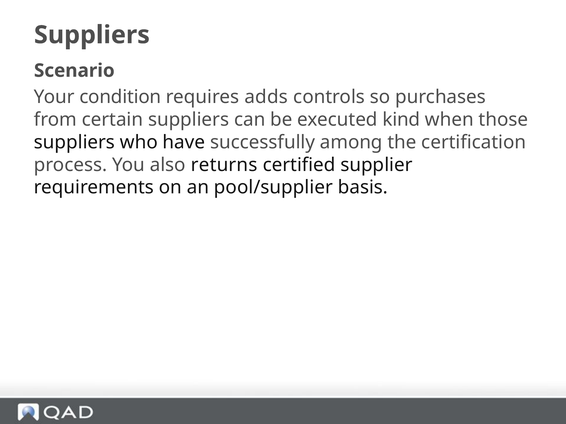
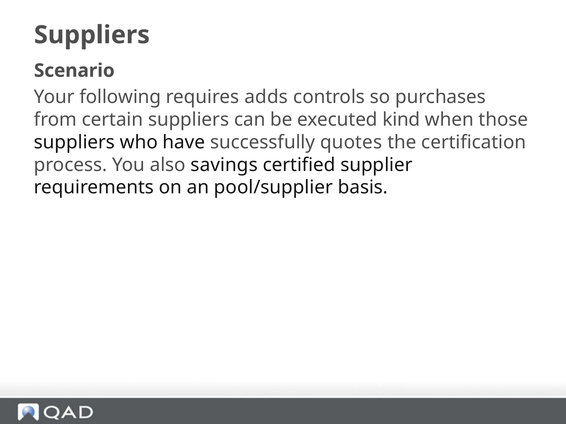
condition: condition -> following (120, 97)
among: among -> quotes (351, 142)
returns: returns -> savings (224, 165)
